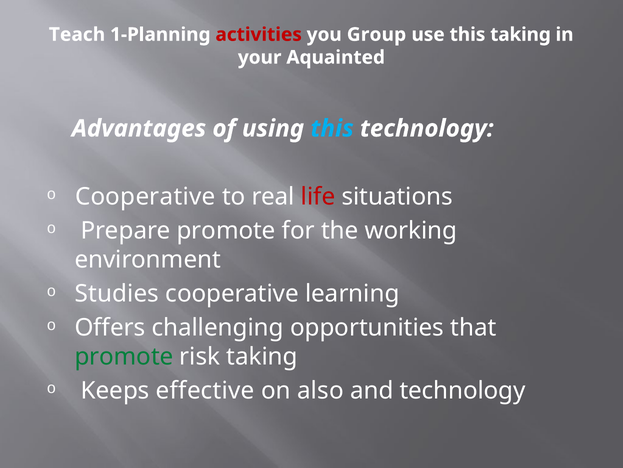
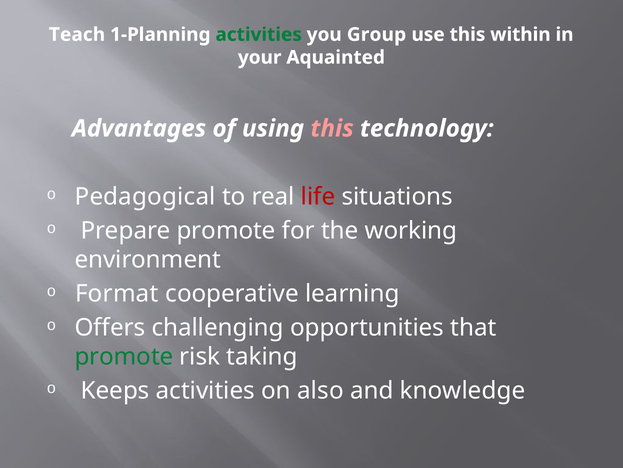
activities colour: red -> green (259, 35)
this taking: taking -> within (520, 35)
this colour: light blue -> pink (332, 128)
Cooperative: Cooperative -> Pedagogical (145, 196)
Studies: Studies -> Format (117, 293)
Keeps effective: effective -> activities (205, 390)
and technology: technology -> knowledge (462, 390)
